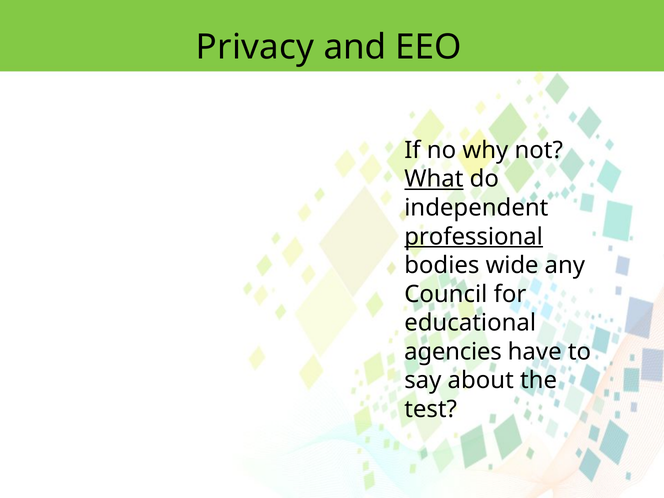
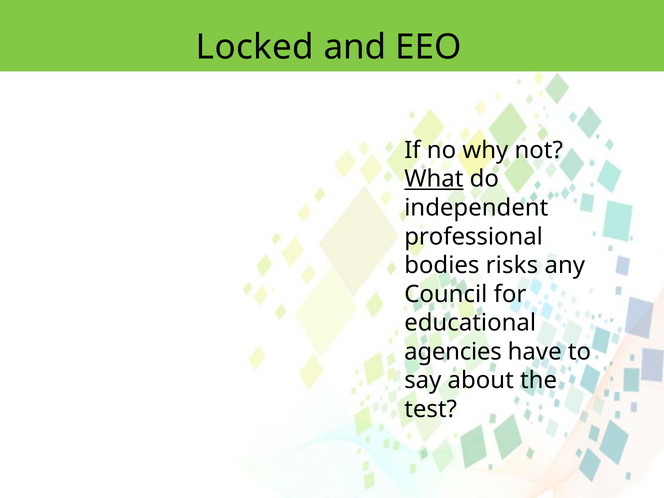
Privacy: Privacy -> Locked (255, 47)
professional underline: present -> none (474, 237)
wide: wide -> risks (512, 265)
